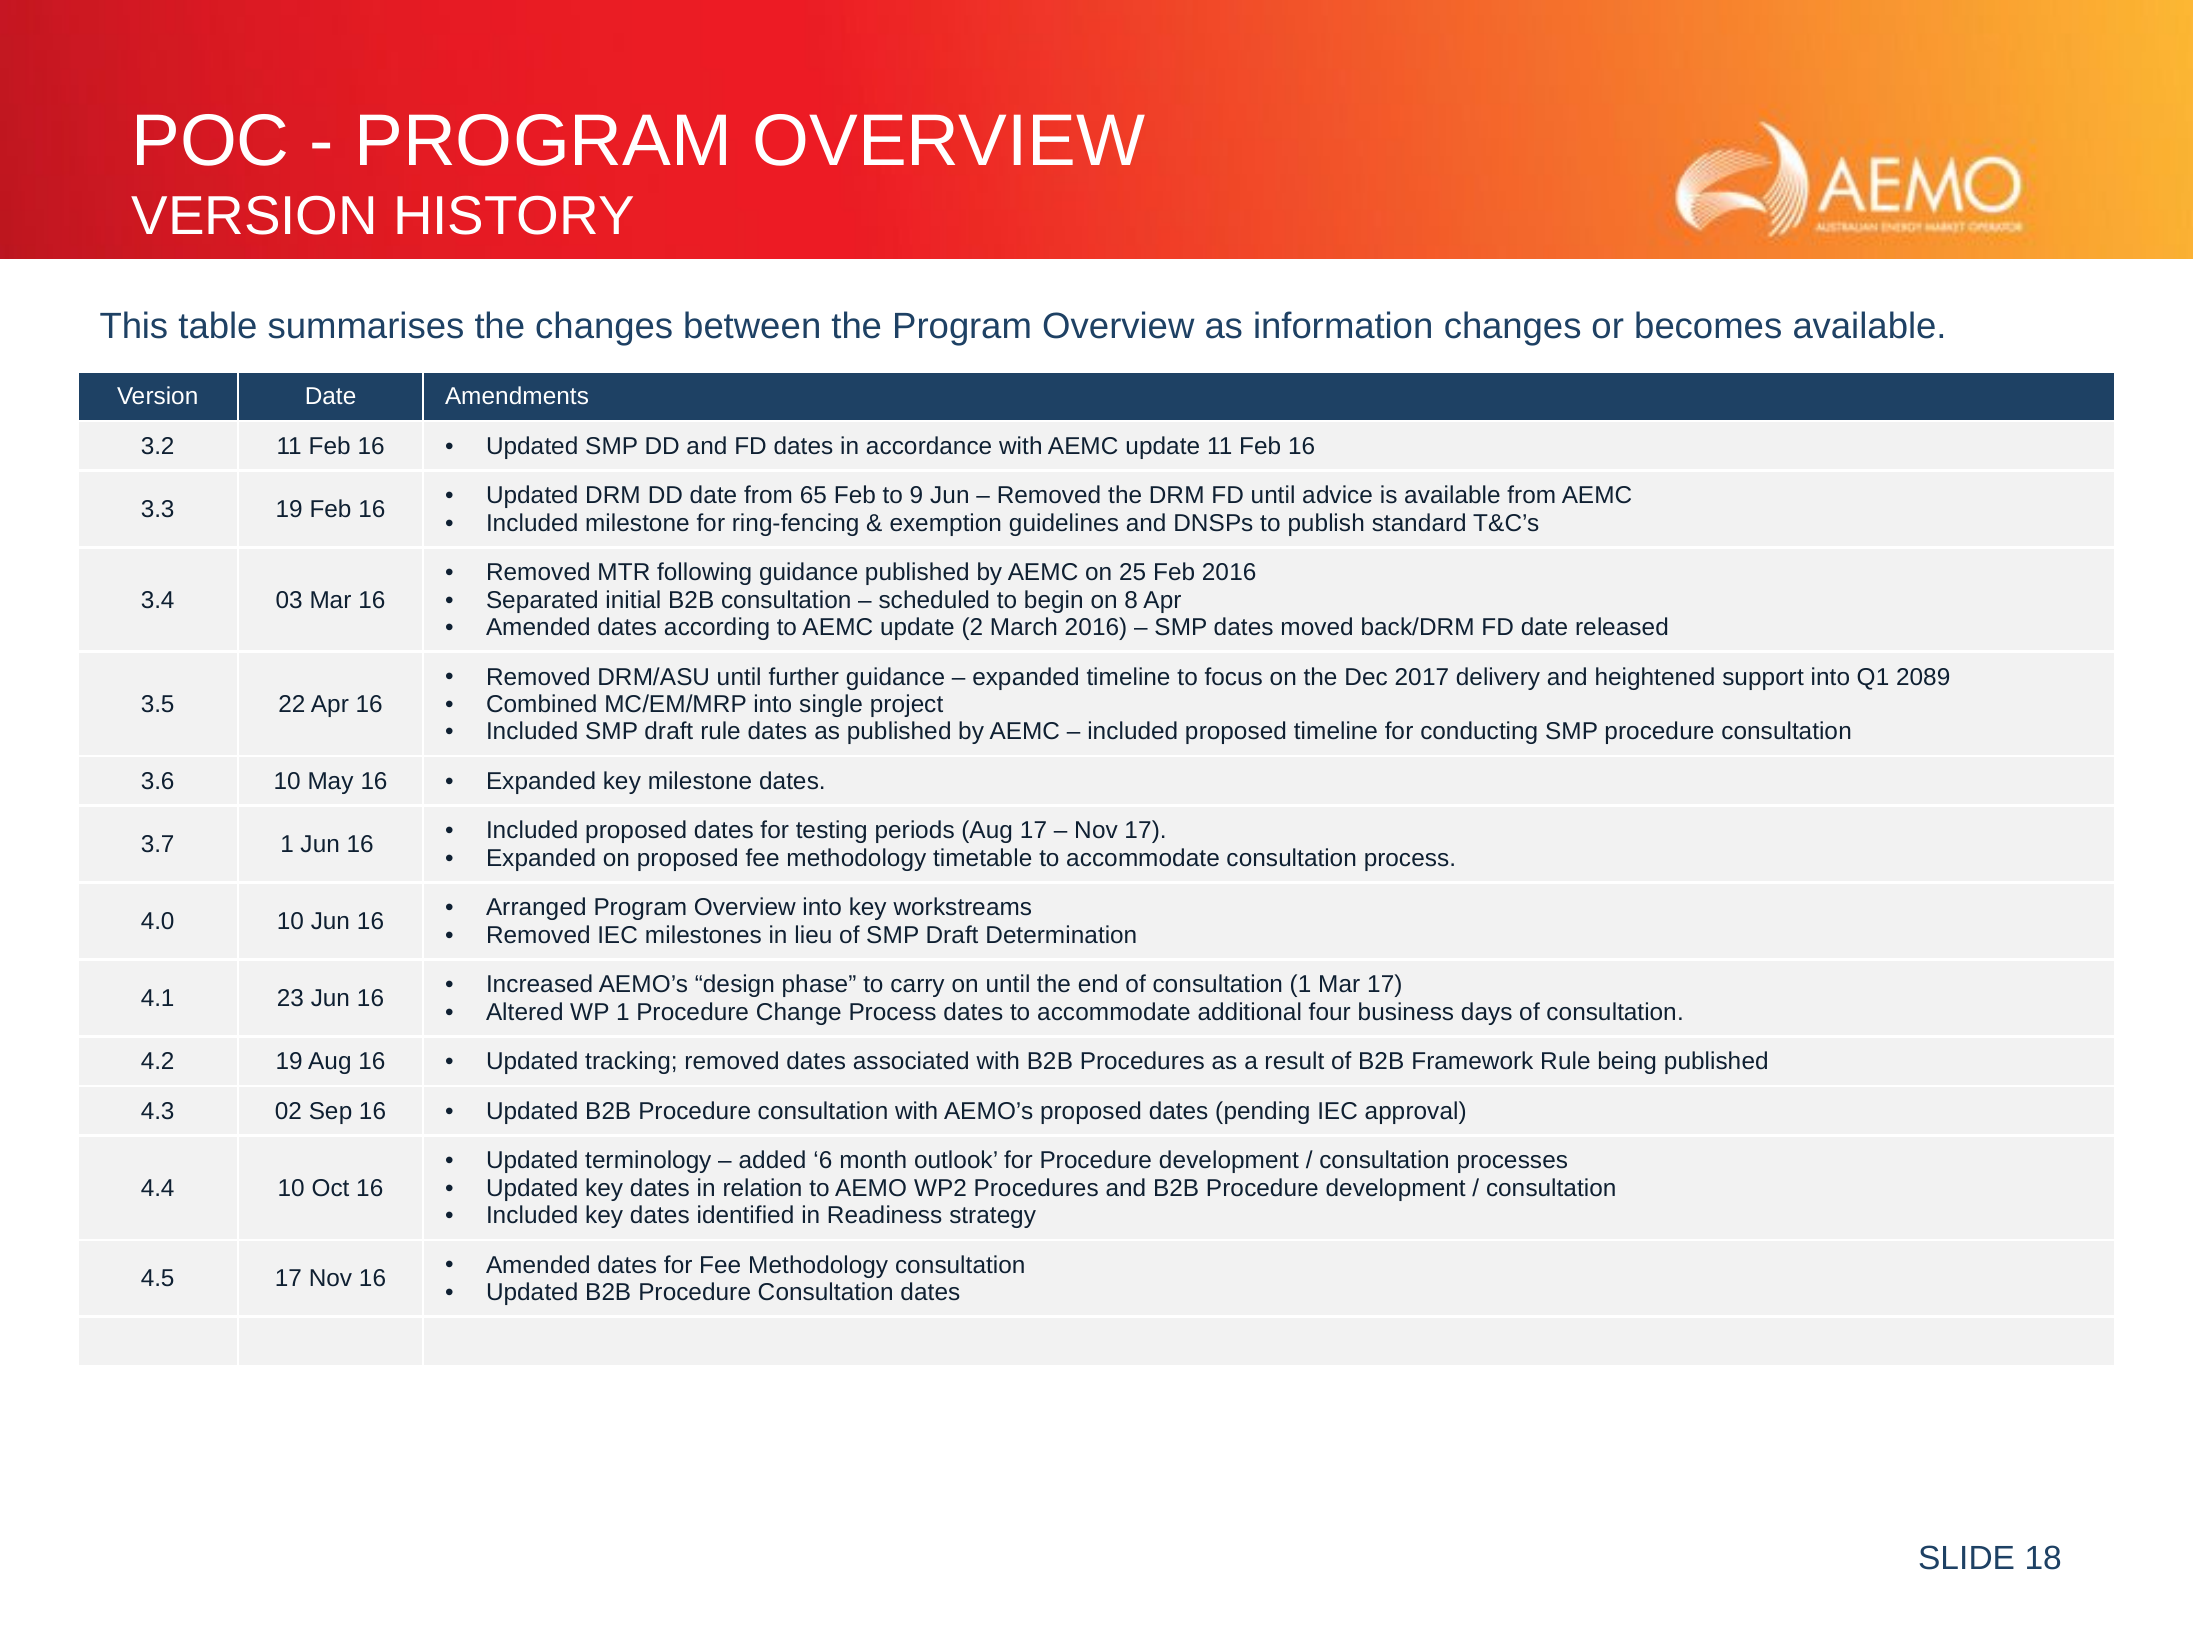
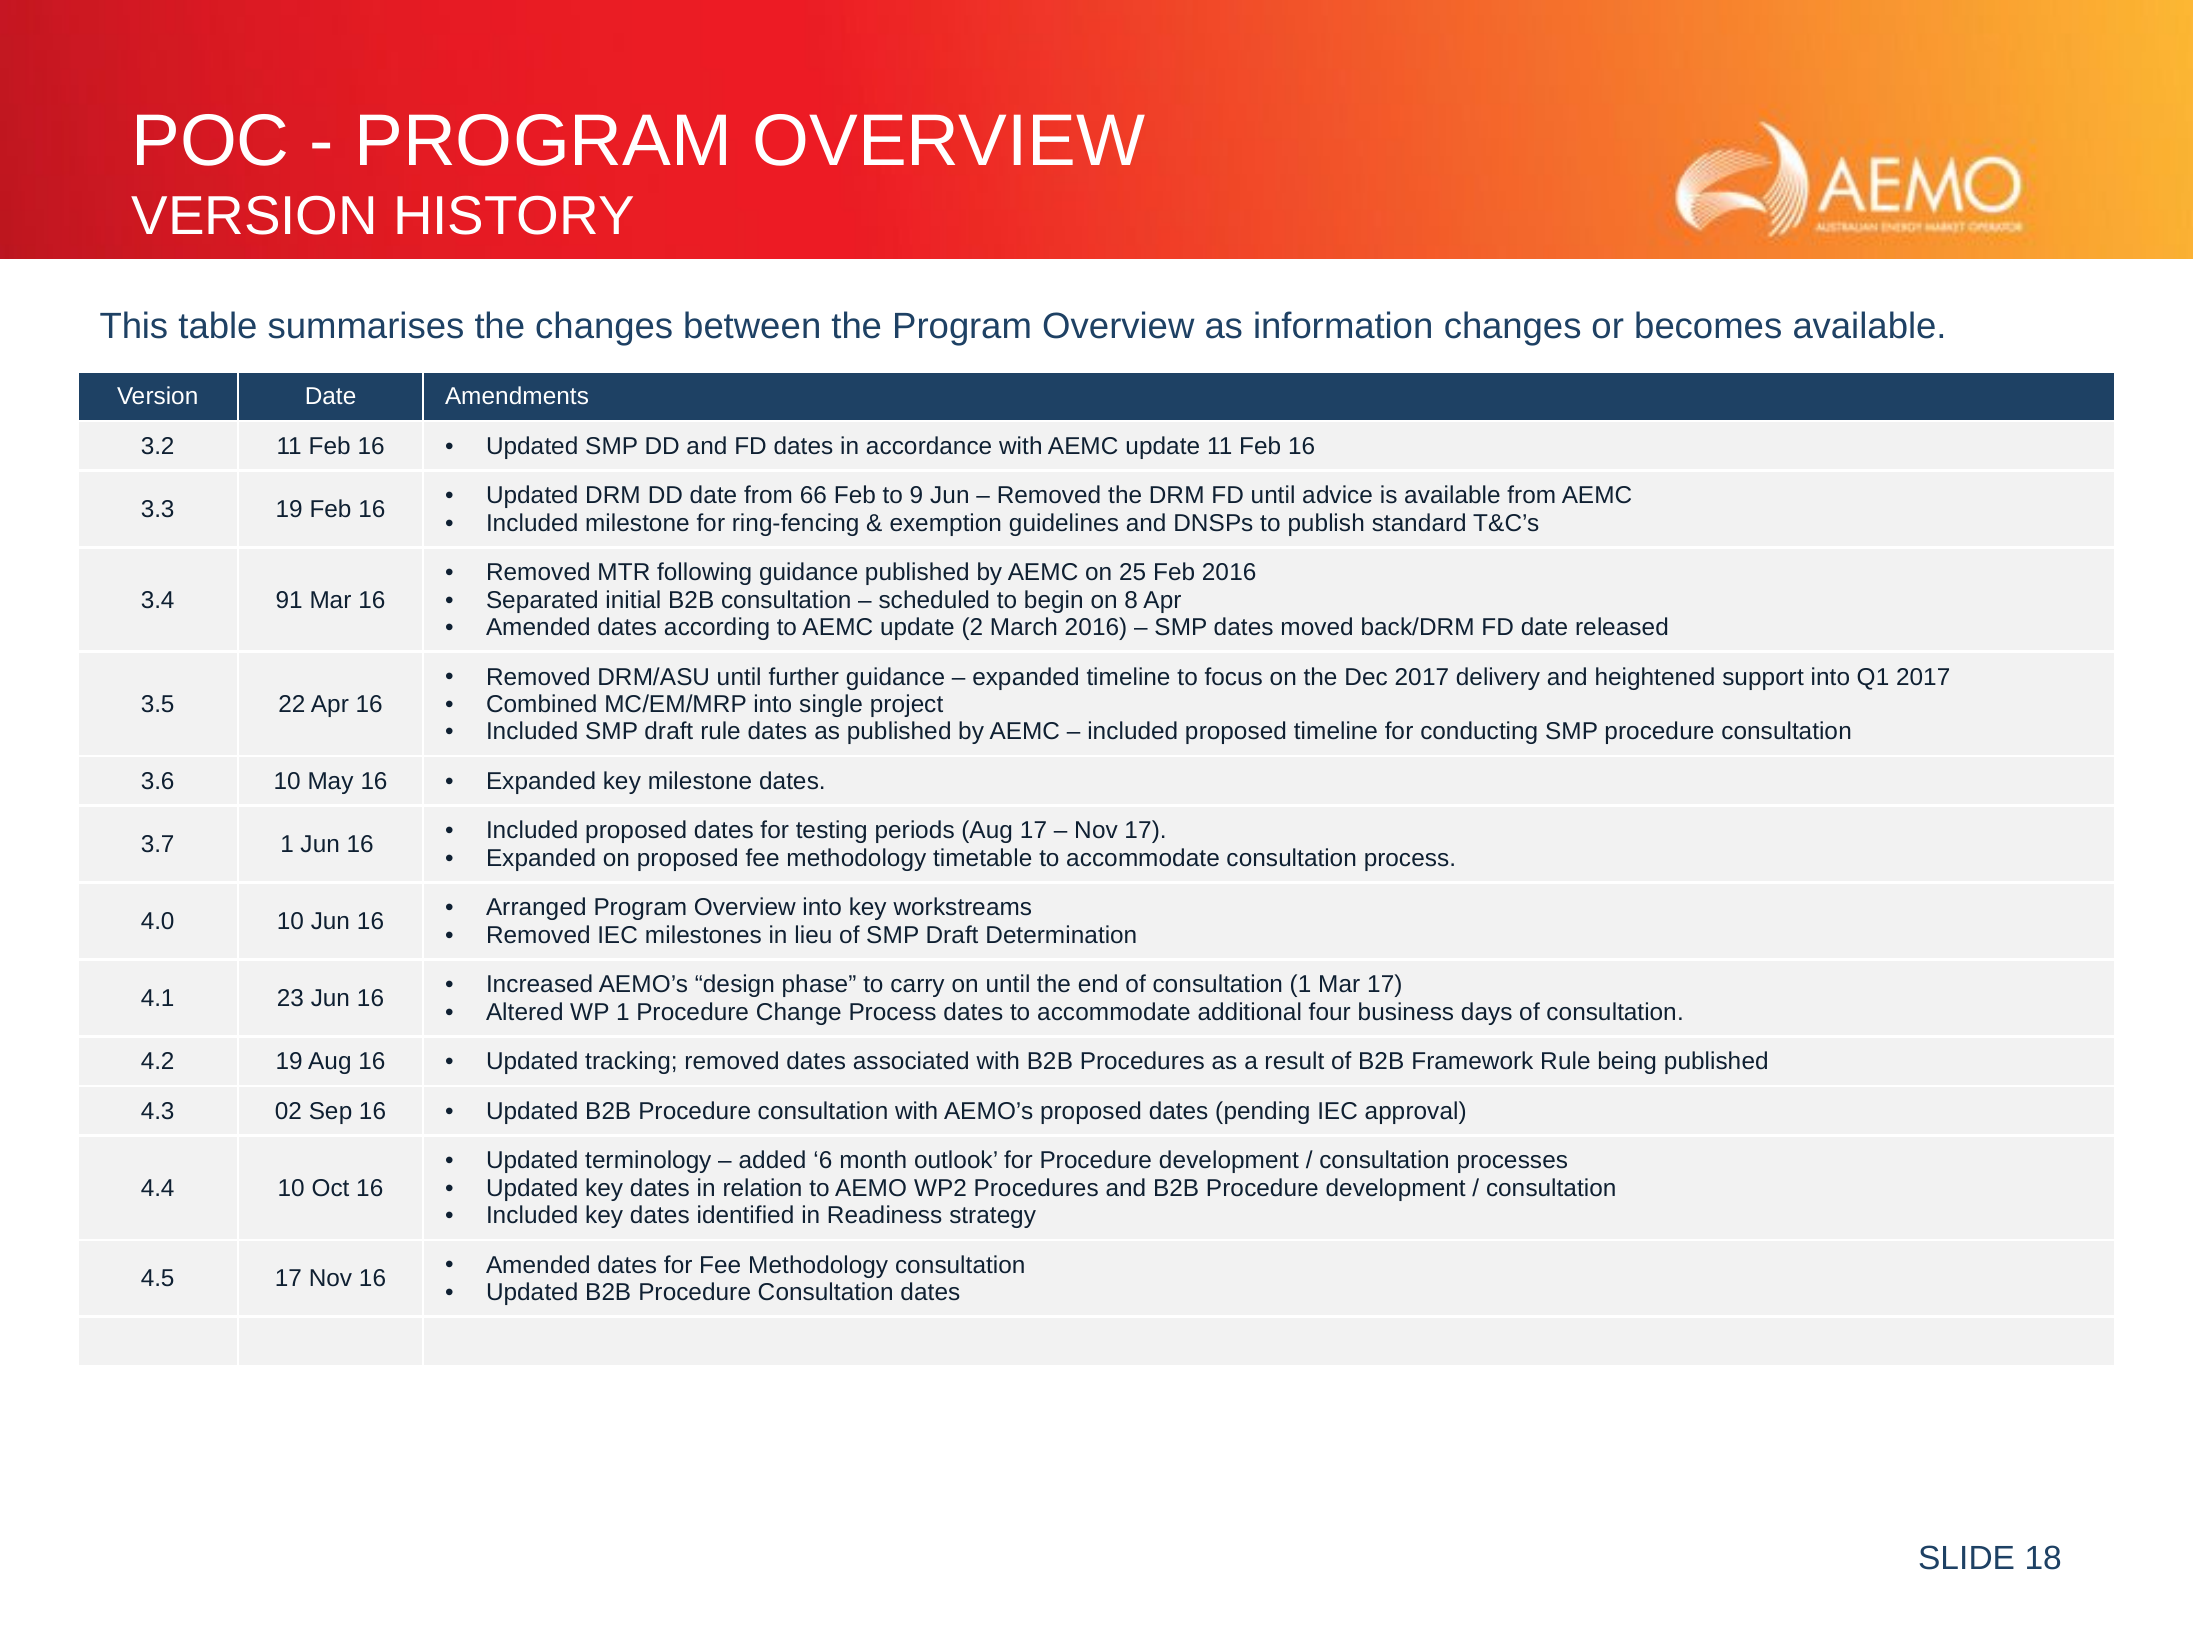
65: 65 -> 66 (813, 496)
03: 03 -> 91 (289, 600)
Q1 2089: 2089 -> 2017 (1923, 677)
